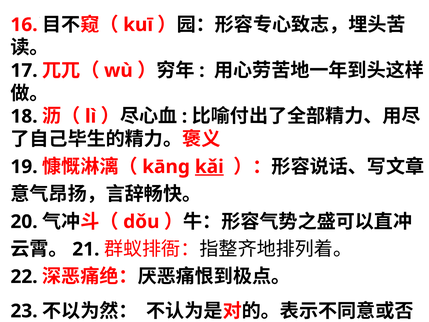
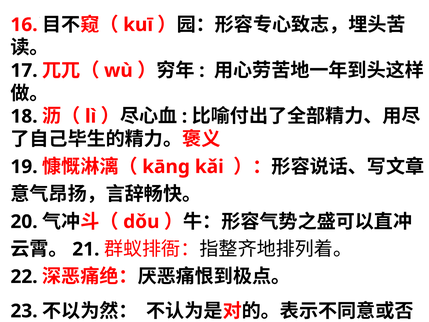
kǎi underline: present -> none (209, 167)
